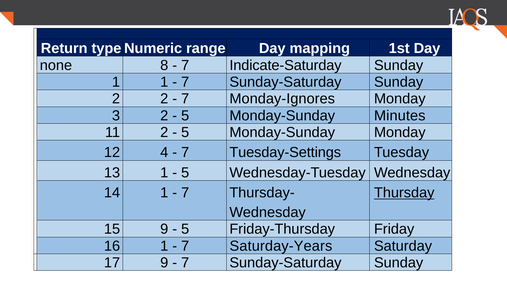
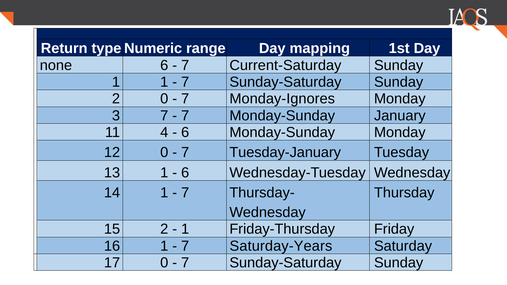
none 8: 8 -> 6 (164, 65)
Indicate-Saturday: Indicate-Saturday -> Current-Saturday (285, 65)
2 2: 2 -> 0 (164, 99)
3 2: 2 -> 7 (164, 116)
5: 5 -> 7 (185, 116)
Minutes: Minutes -> January (400, 116)
11 2: 2 -> 4 (164, 132)
5: 5 -> 6 (185, 132)
12 4: 4 -> 0 (164, 153)
Tuesday-Settings: Tuesday-Settings -> Tuesday-January (285, 153)
5: 5 -> 6 (185, 173)
Thursday underline: present -> none (404, 193)
15 9: 9 -> 2 (164, 229)
5: 5 -> 1 (185, 229)
17 9: 9 -> 0 (164, 263)
